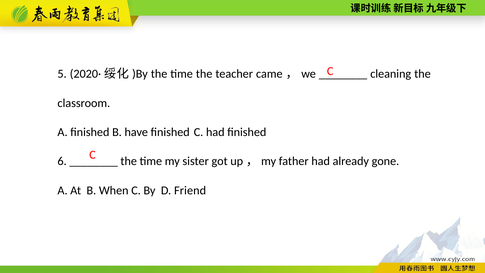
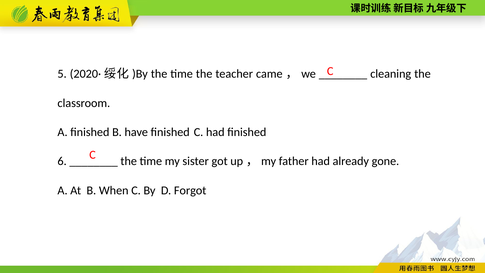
Friend: Friend -> Forgot (190, 190)
